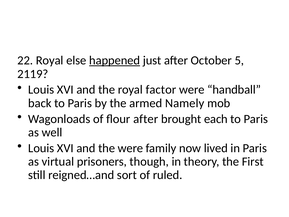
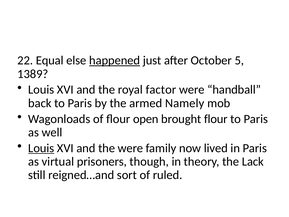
22 Royal: Royal -> Equal (50, 60)
2119: 2119 -> 1389 (33, 74)
flour after: after -> open (146, 119)
brought each: each -> flour (216, 119)
Louis underline: none -> present (41, 148)
First: First -> Lack (253, 161)
